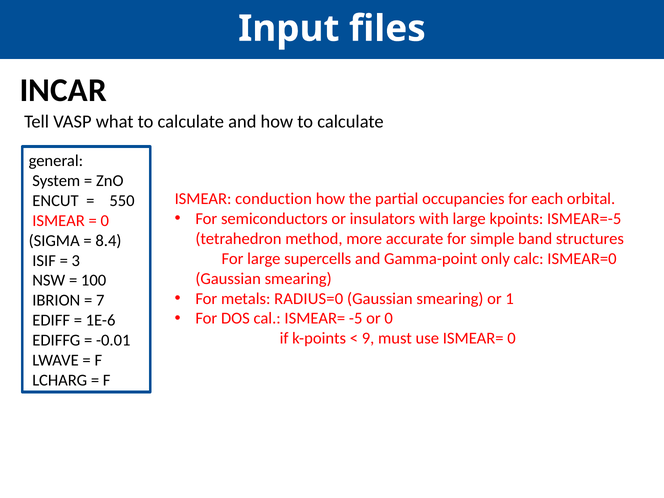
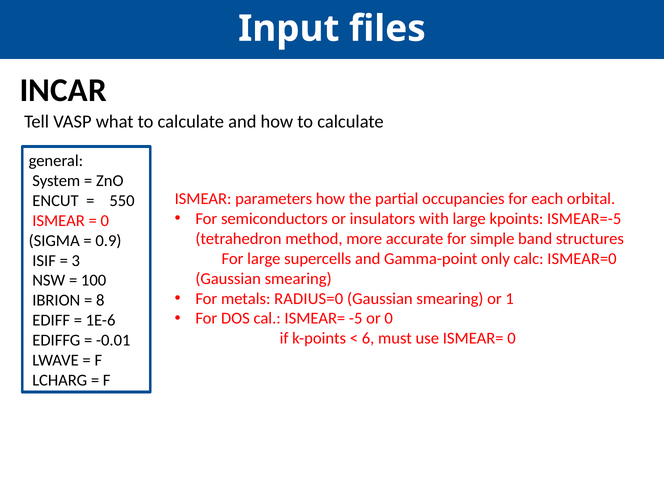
conduction: conduction -> parameters (274, 199)
8.4: 8.4 -> 0.9 (108, 241)
7: 7 -> 8 (100, 300)
9: 9 -> 6 (368, 338)
